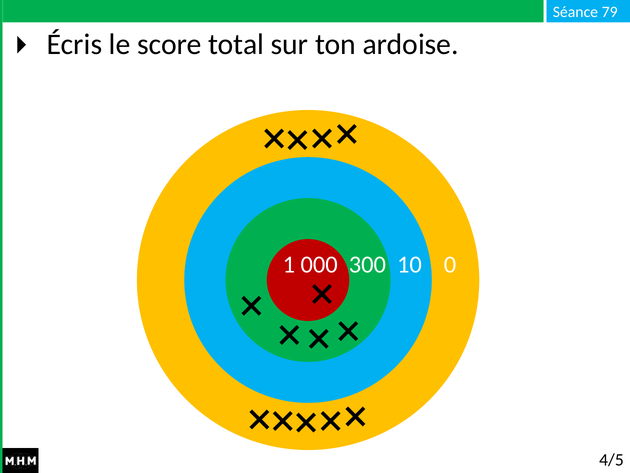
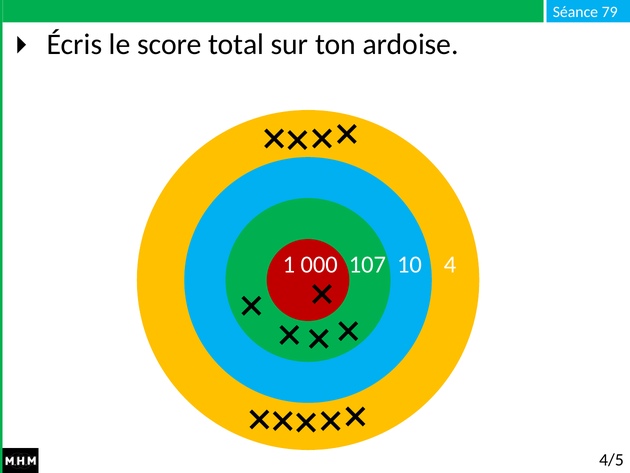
300: 300 -> 107 (367, 264)
0: 0 -> 4 (450, 264)
